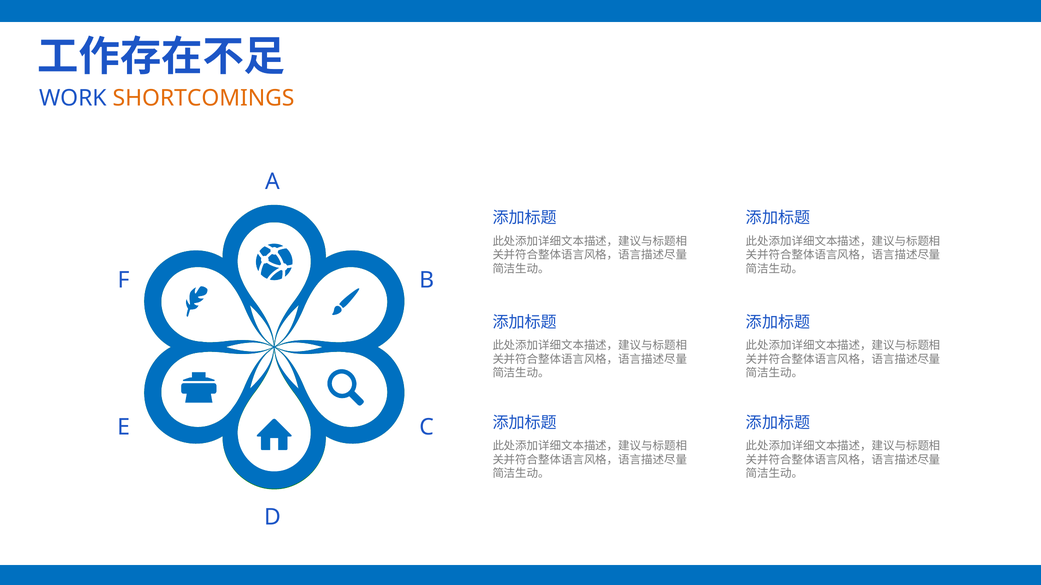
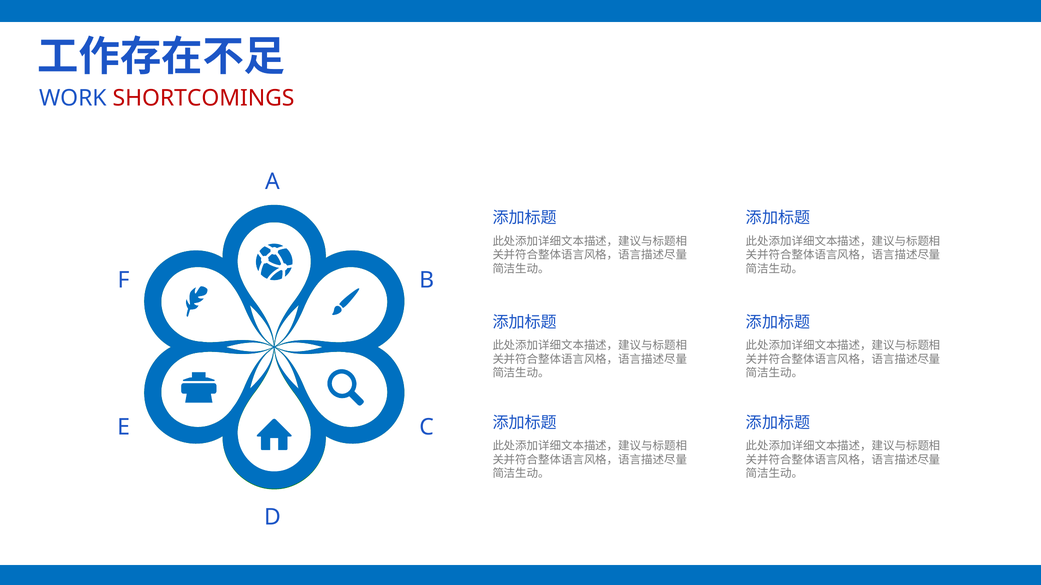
SHORTCOMINGS colour: orange -> red (204, 98)
